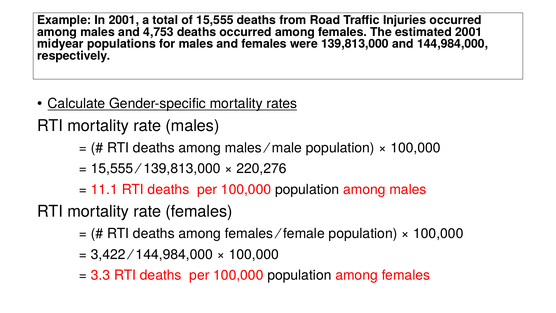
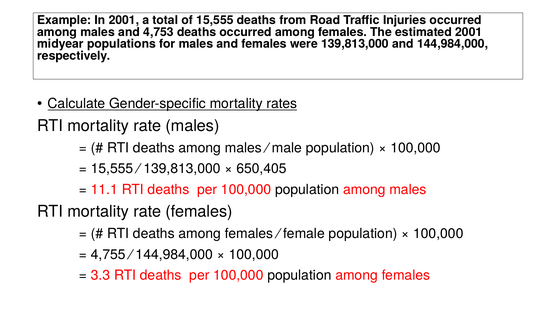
220,276: 220,276 -> 650,405 (262, 169)
3,422: 3,422 -> 4,755 (108, 254)
